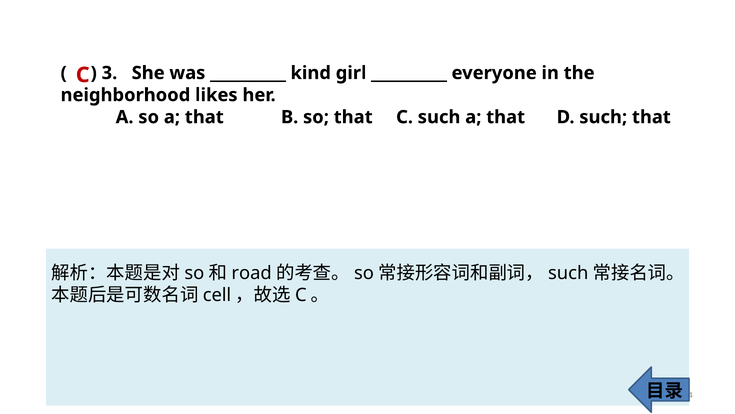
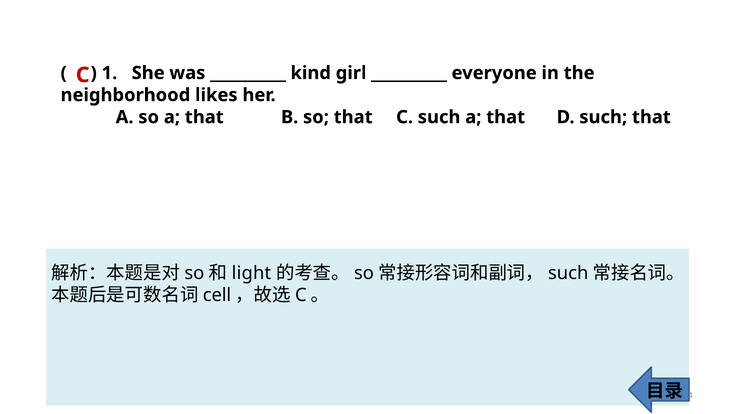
3: 3 -> 1 (109, 73)
road: road -> light (251, 273)
